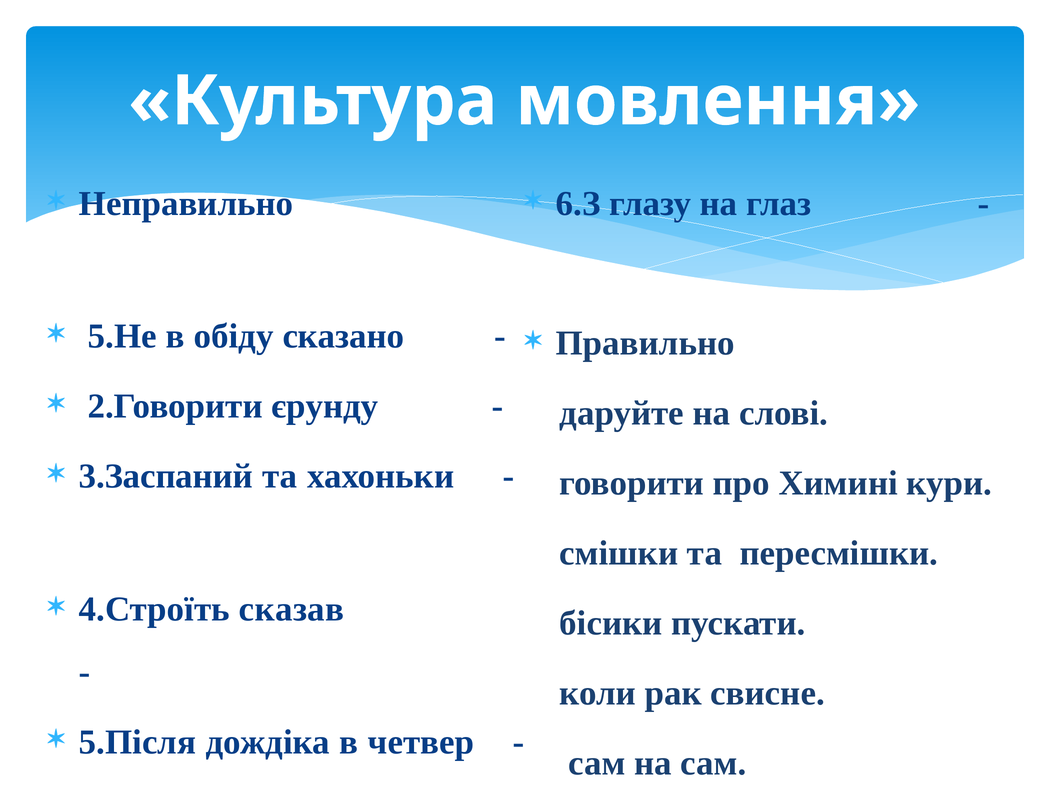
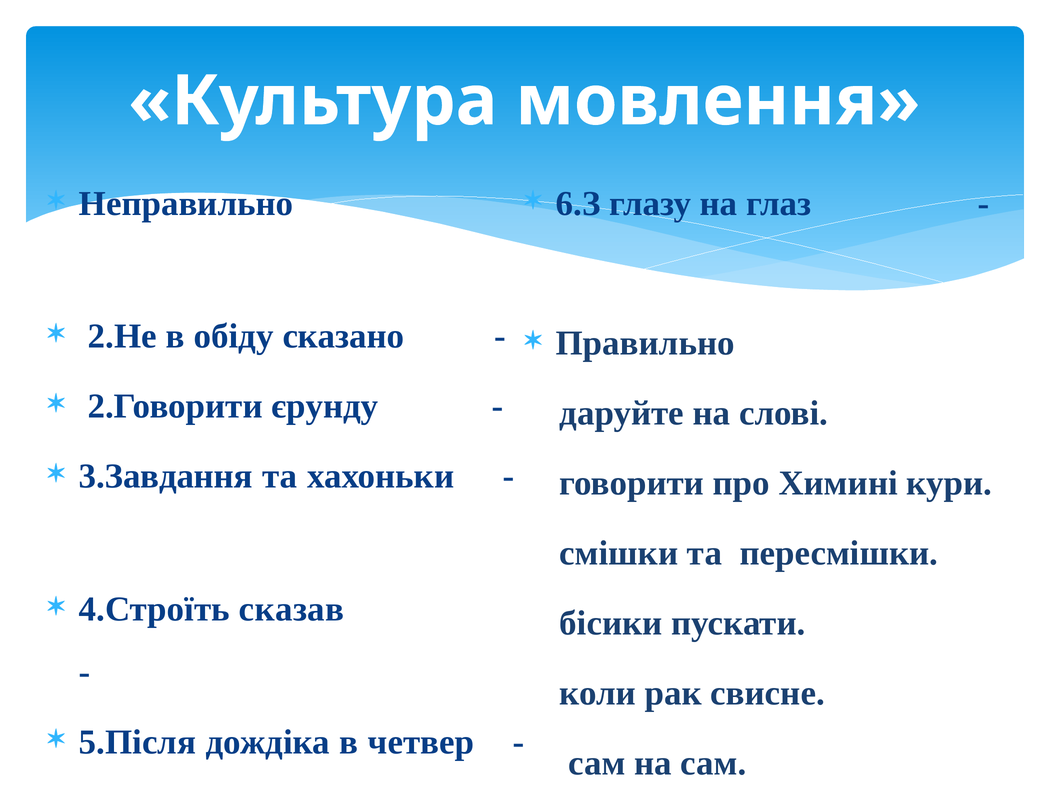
5.Не: 5.Не -> 2.Не (122, 336)
3.Заспаний: 3.Заспаний -> 3.Завдання (166, 476)
